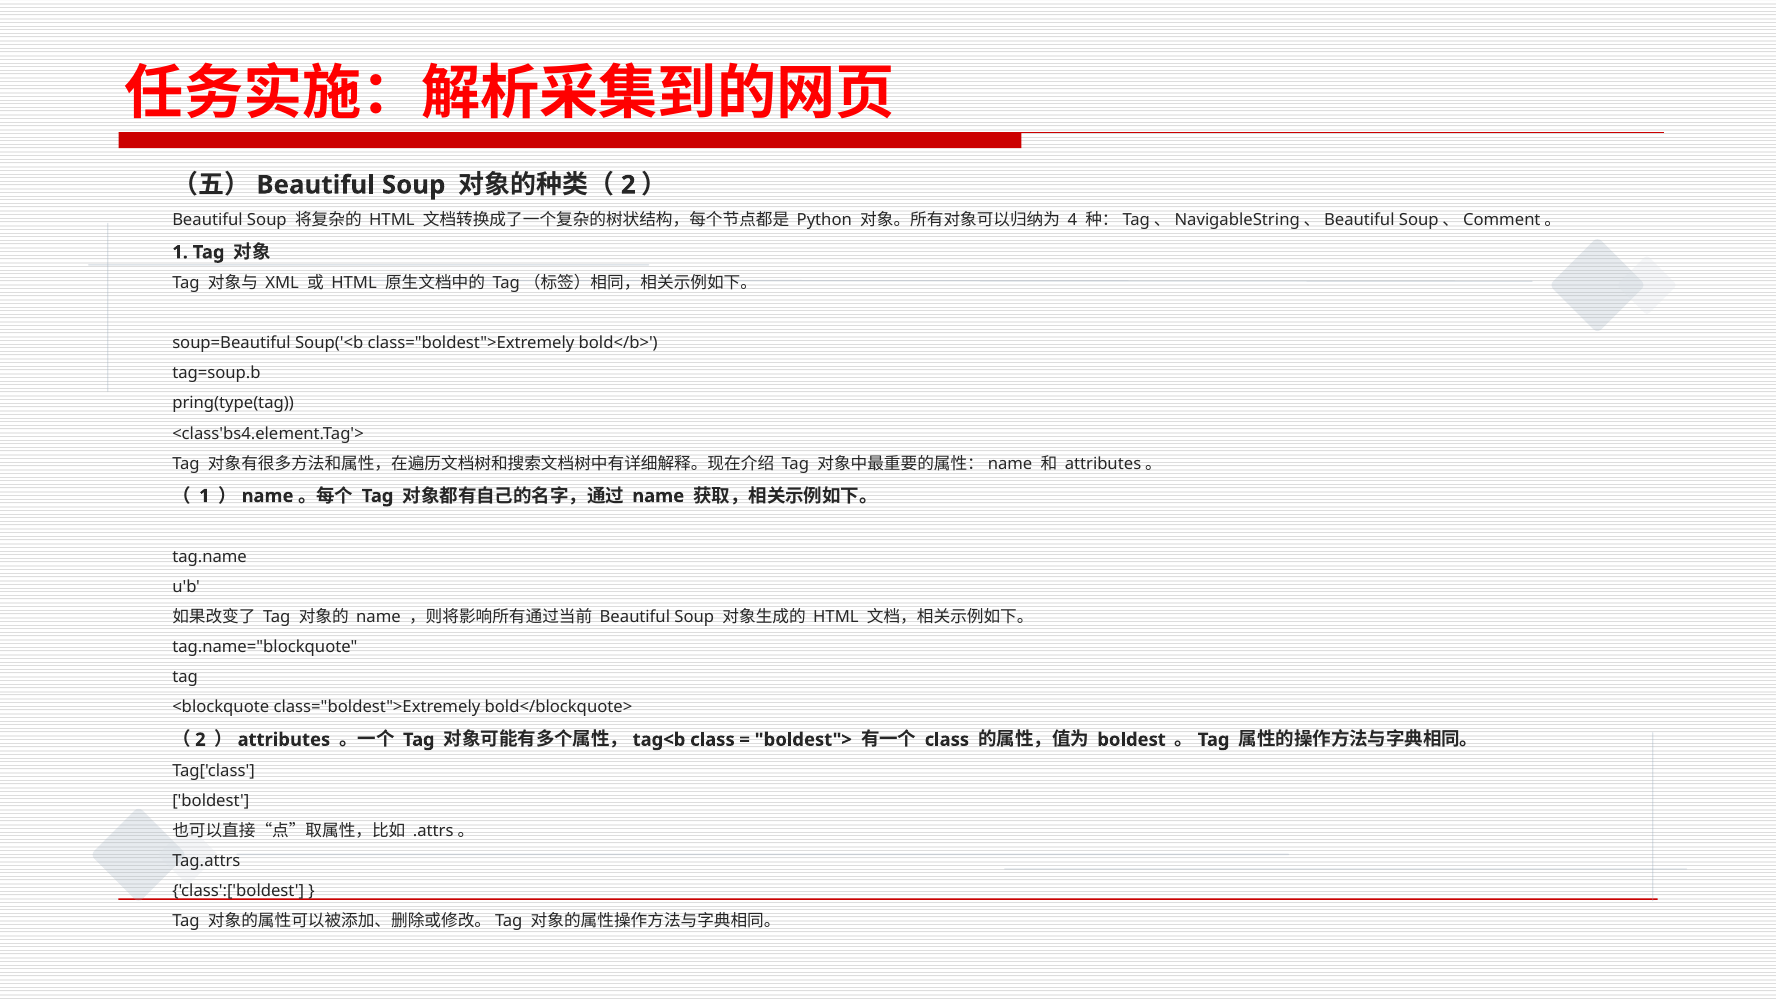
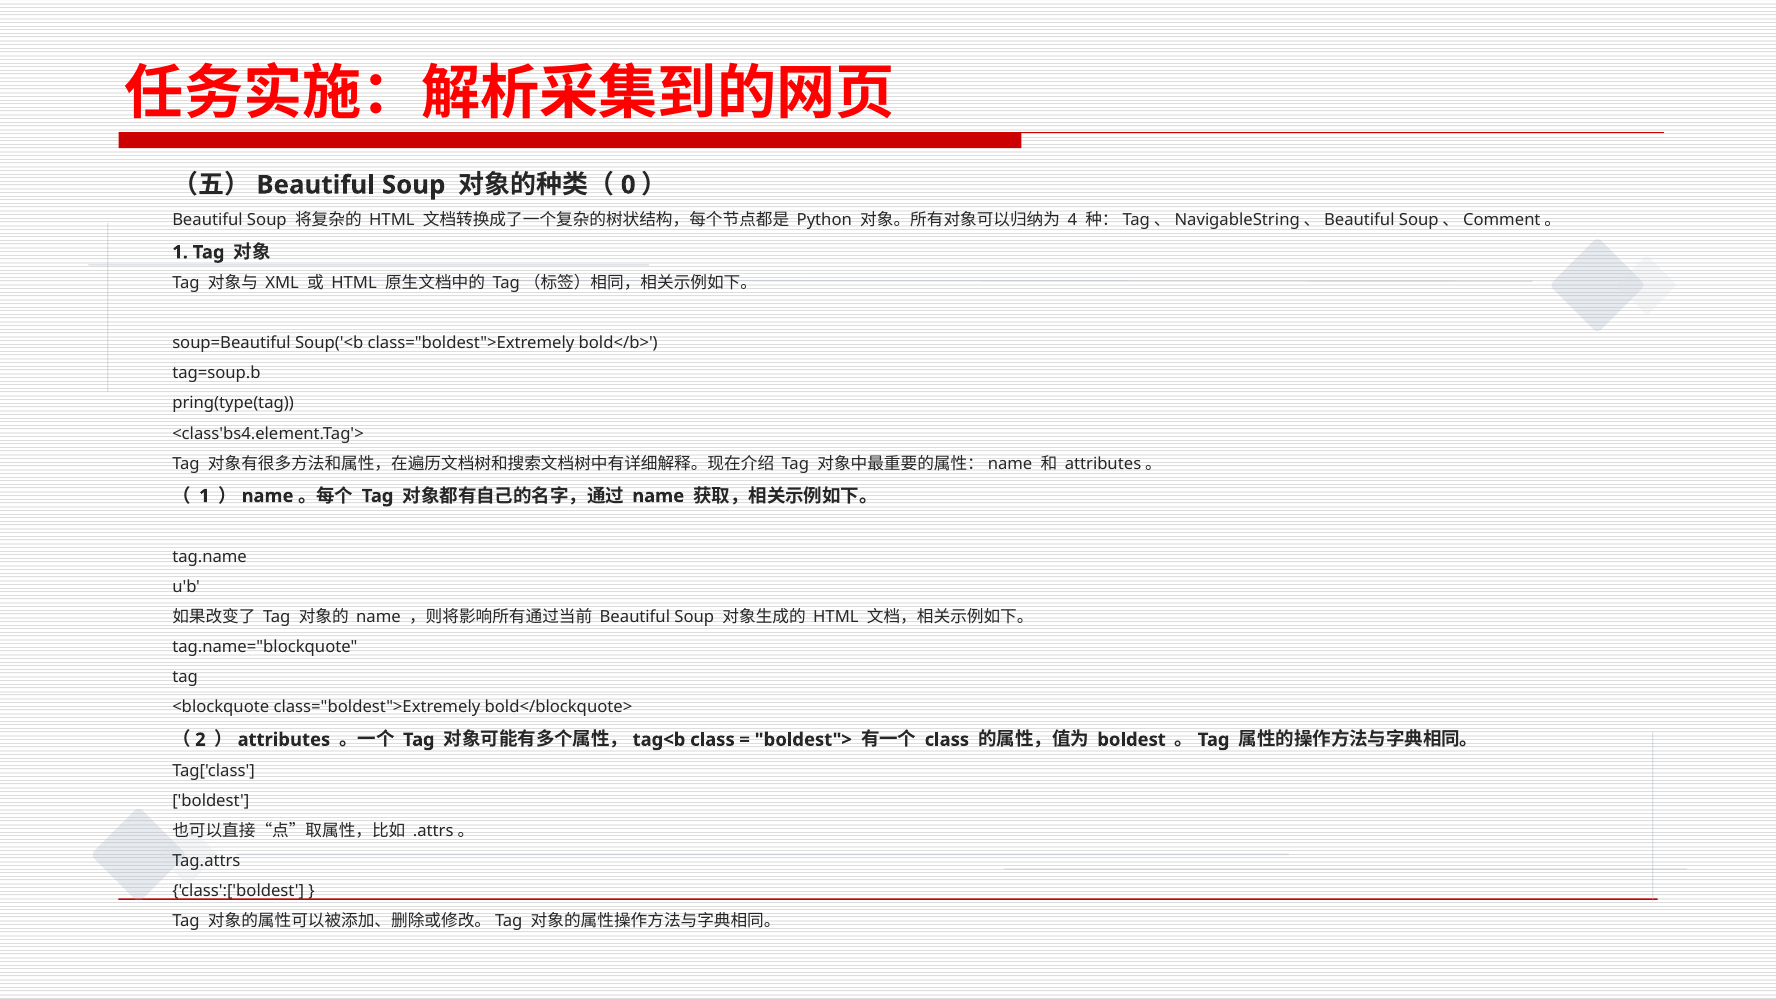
2: 2 -> 0 (628, 185)
